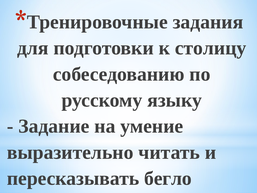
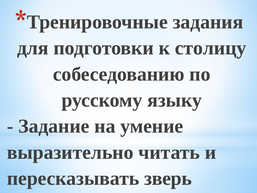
бегло: бегло -> зверь (168, 178)
